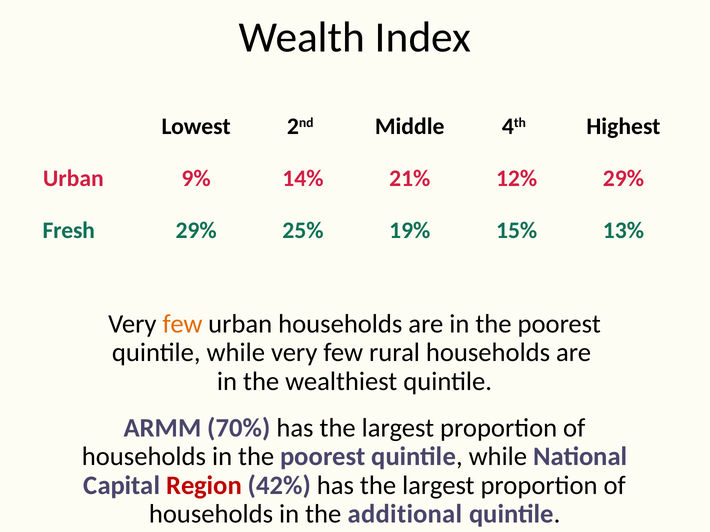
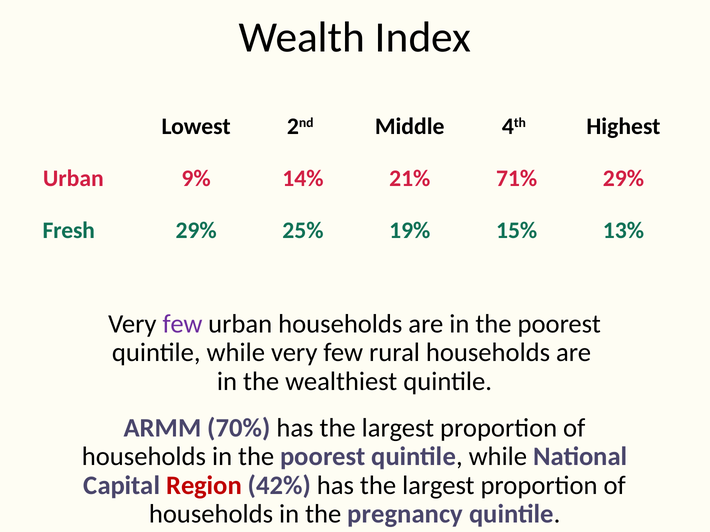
12%: 12% -> 71% (517, 179)
few colour: orange -> purple (182, 324)
additional: additional -> pregnancy (405, 515)
